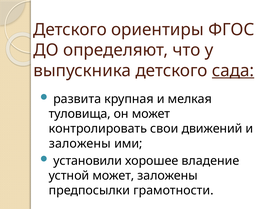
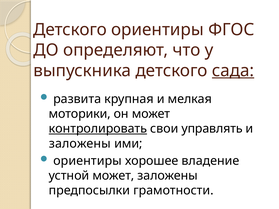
туловища: туловища -> моторики (80, 114)
контролировать underline: none -> present (98, 129)
движений: движений -> управлять (212, 129)
установили: установили -> ориентиры (88, 161)
